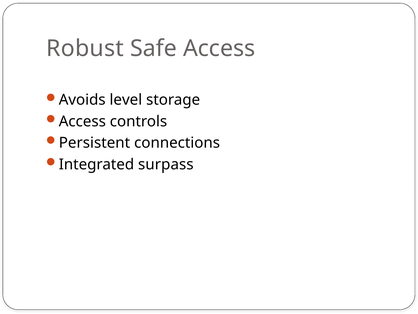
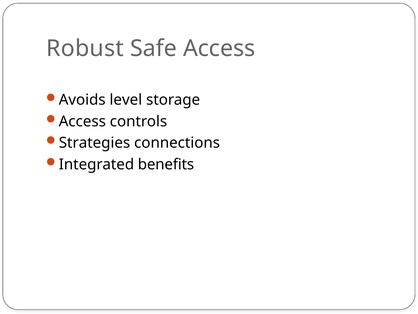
Persistent: Persistent -> Strategies (94, 143)
surpass: surpass -> benefits (166, 164)
